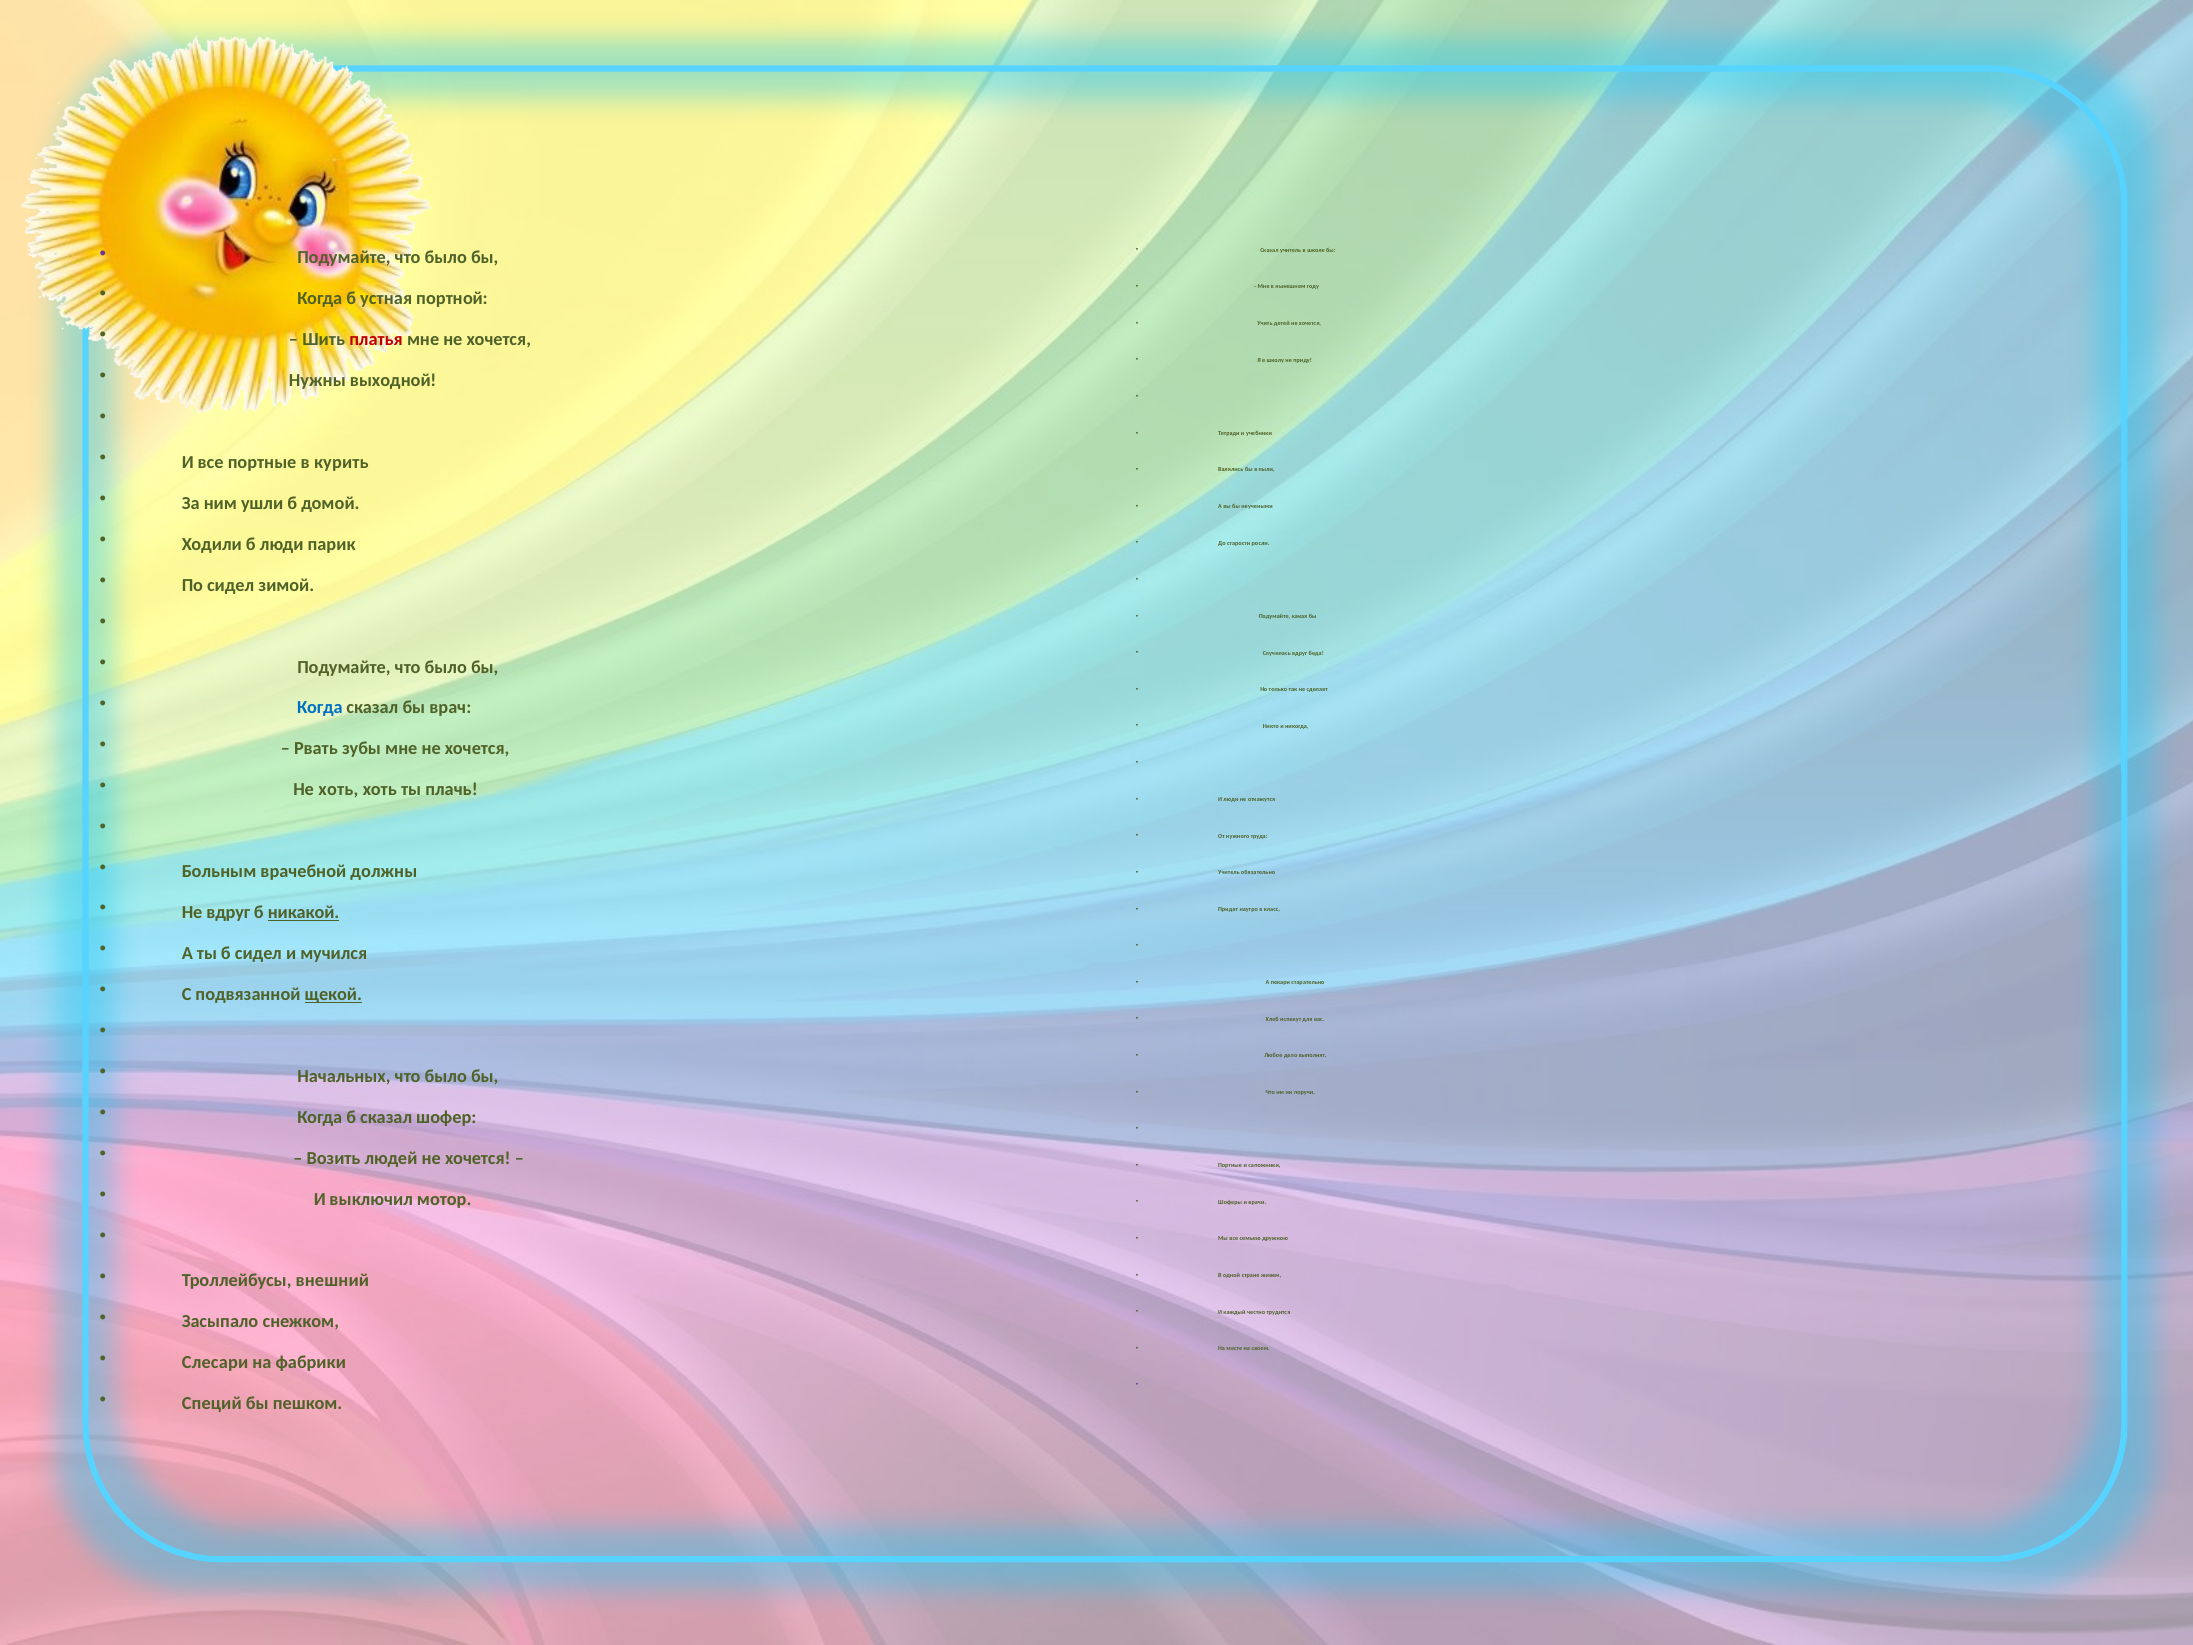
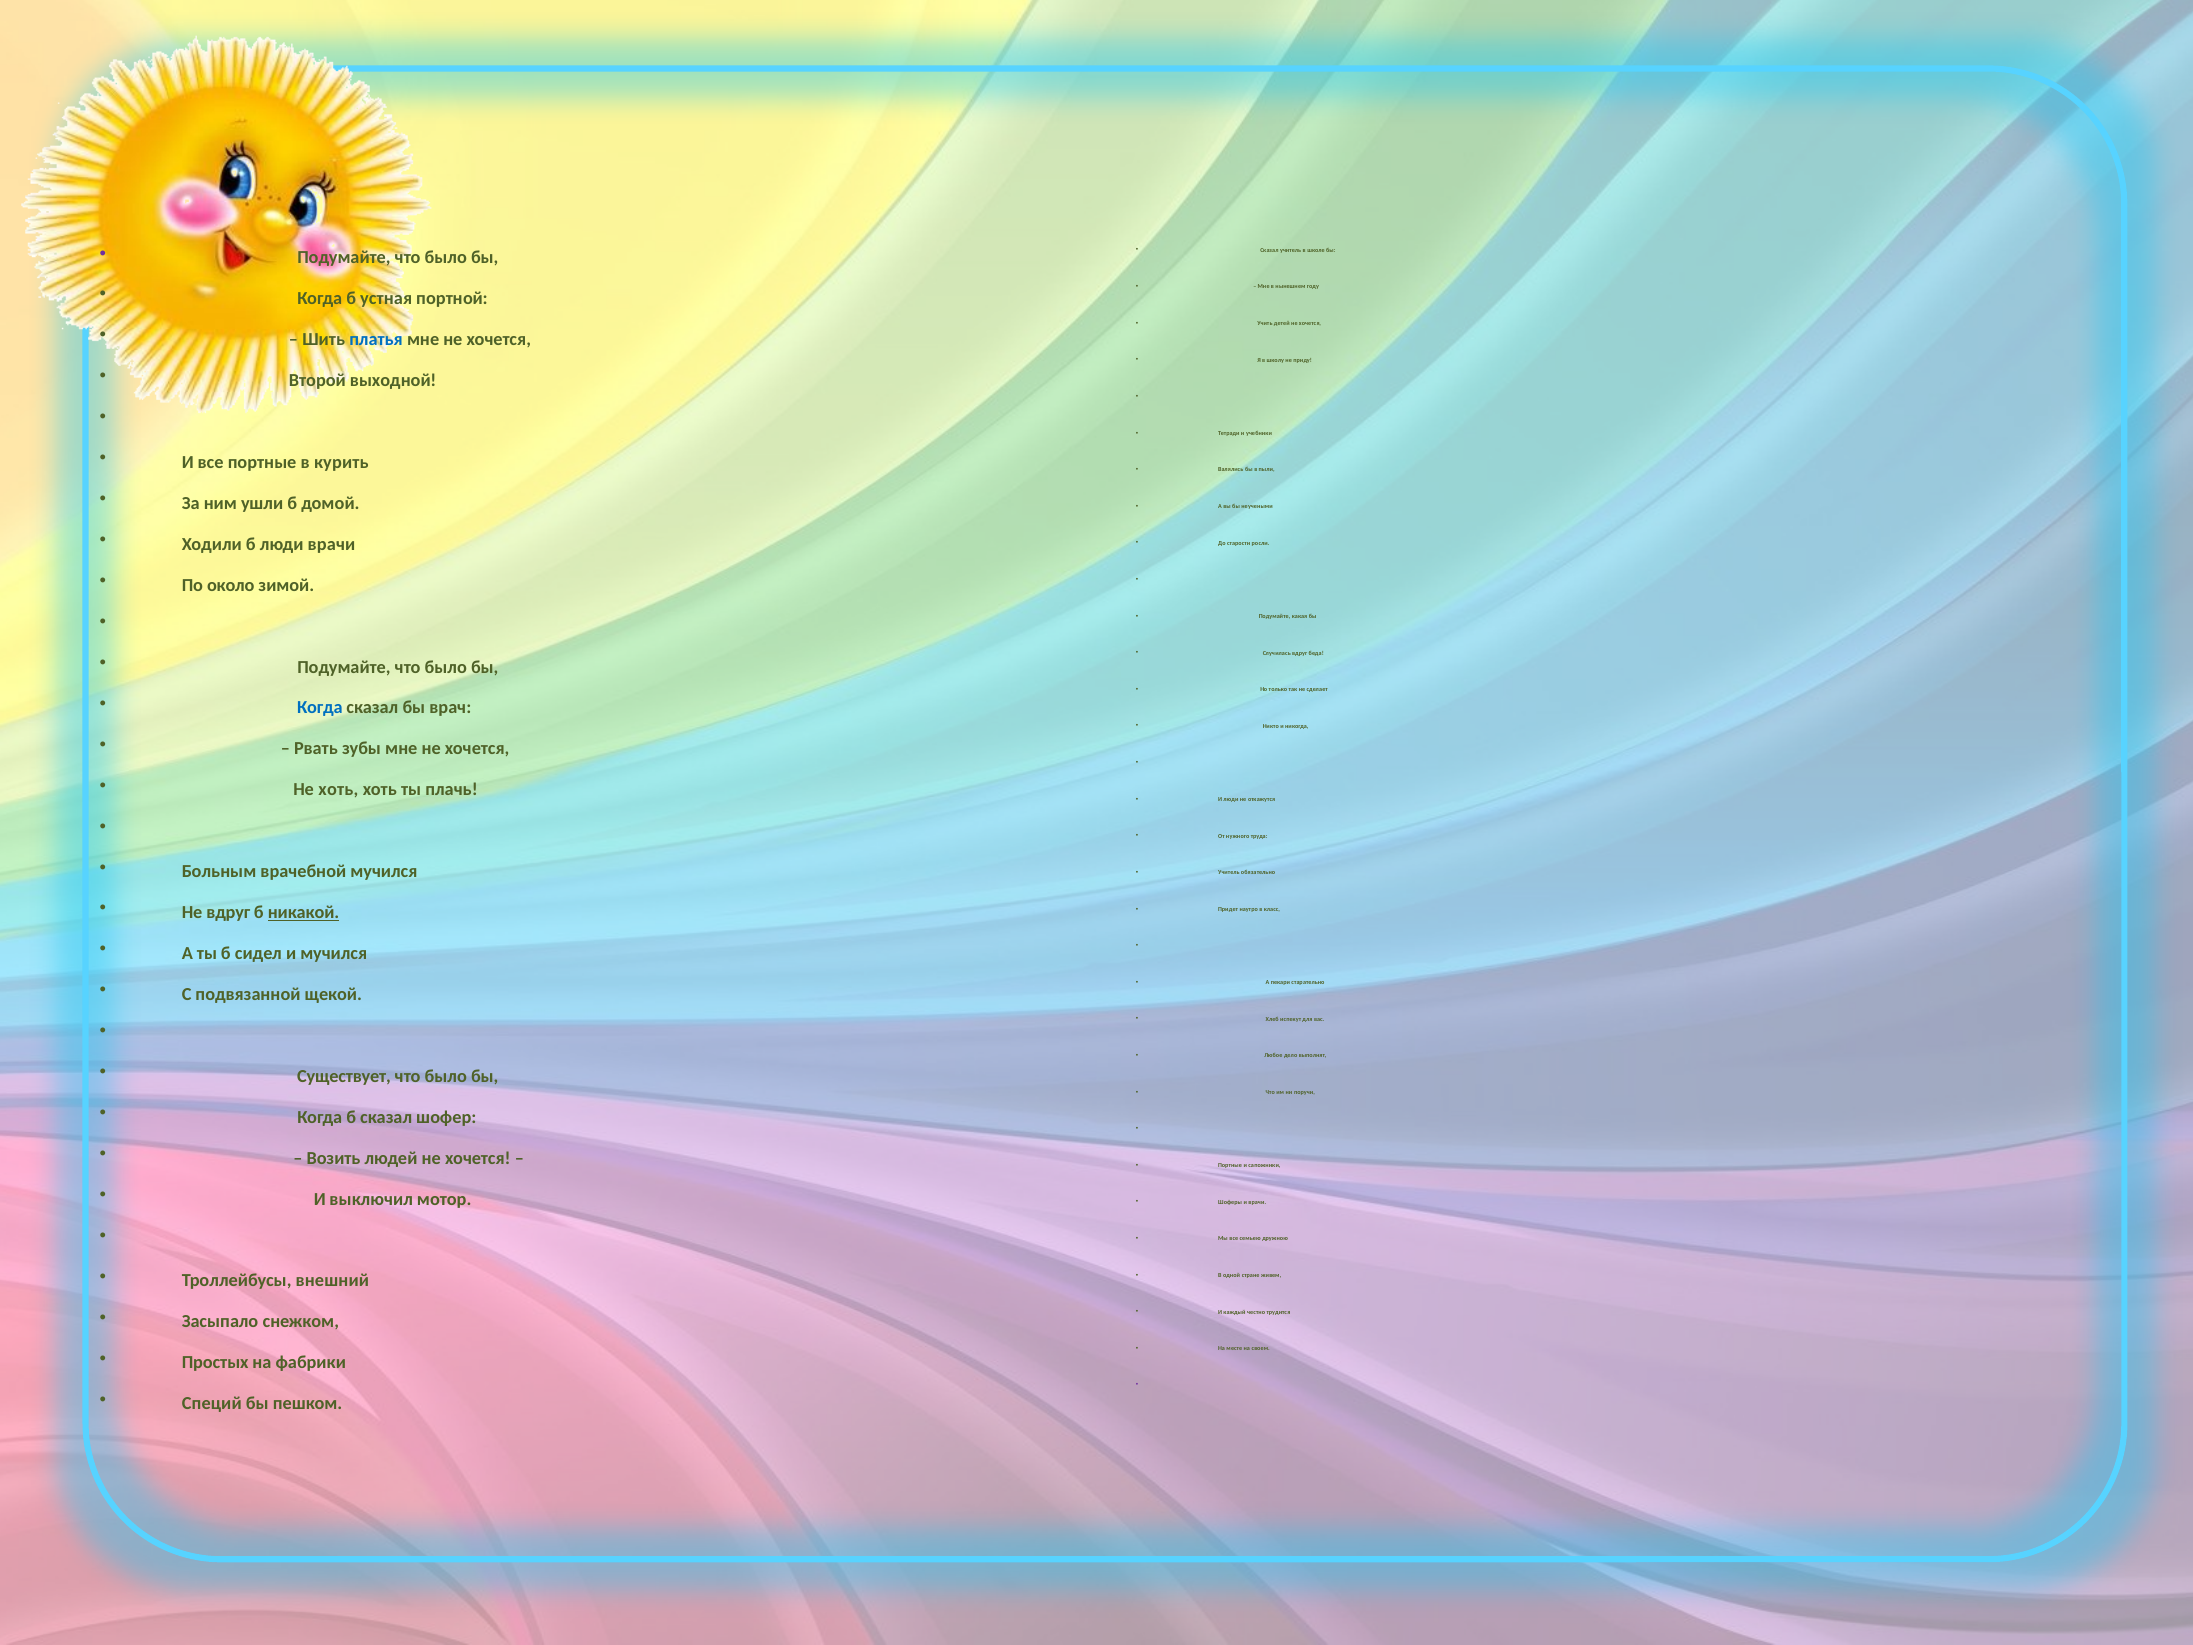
платья colour: red -> blue (376, 339)
Нужны: Нужны -> Второй (317, 380)
люди парик: парик -> врачи (332, 544)
По сидел: сидел -> около (231, 585)
врачебной должны: должны -> мучился (384, 872)
щекой underline: present -> none (333, 994)
Начальных: Начальных -> Существует (344, 1076)
Слесари: Слесари -> Простых (215, 1363)
